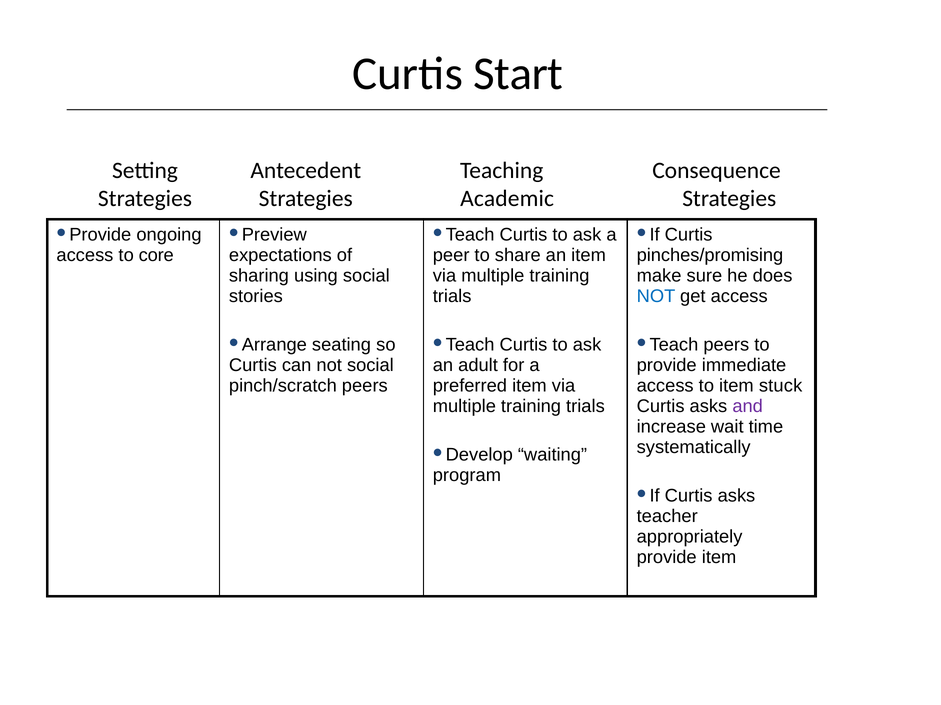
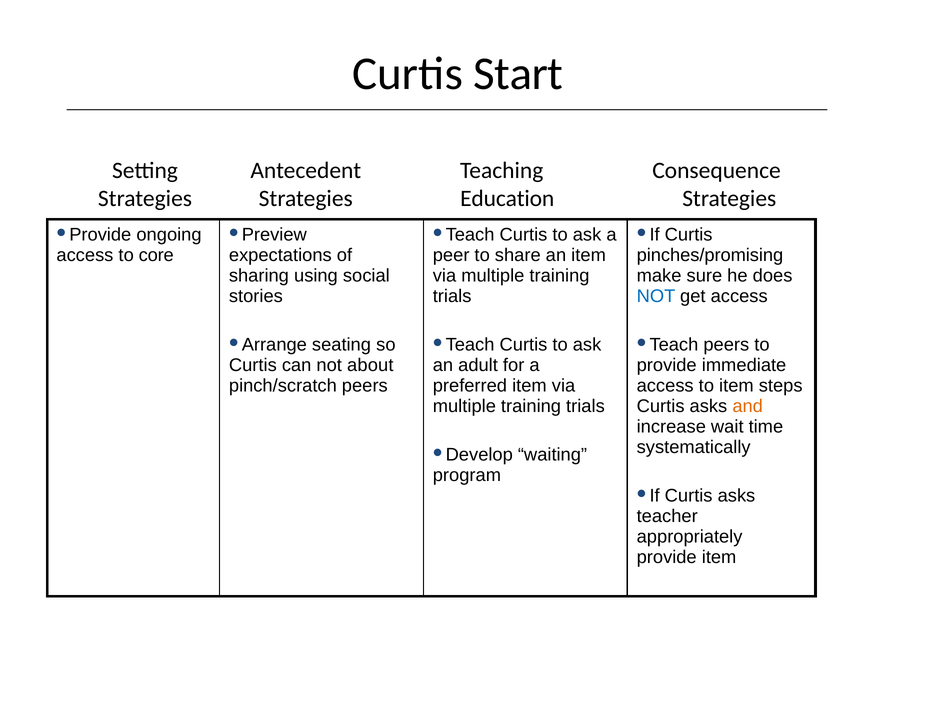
Academic: Academic -> Education (507, 199)
not social: social -> about (370, 366)
stuck: stuck -> steps (781, 386)
and colour: purple -> orange (748, 407)
